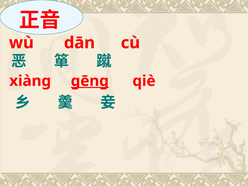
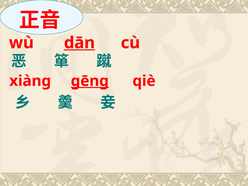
dān underline: none -> present (79, 43)
